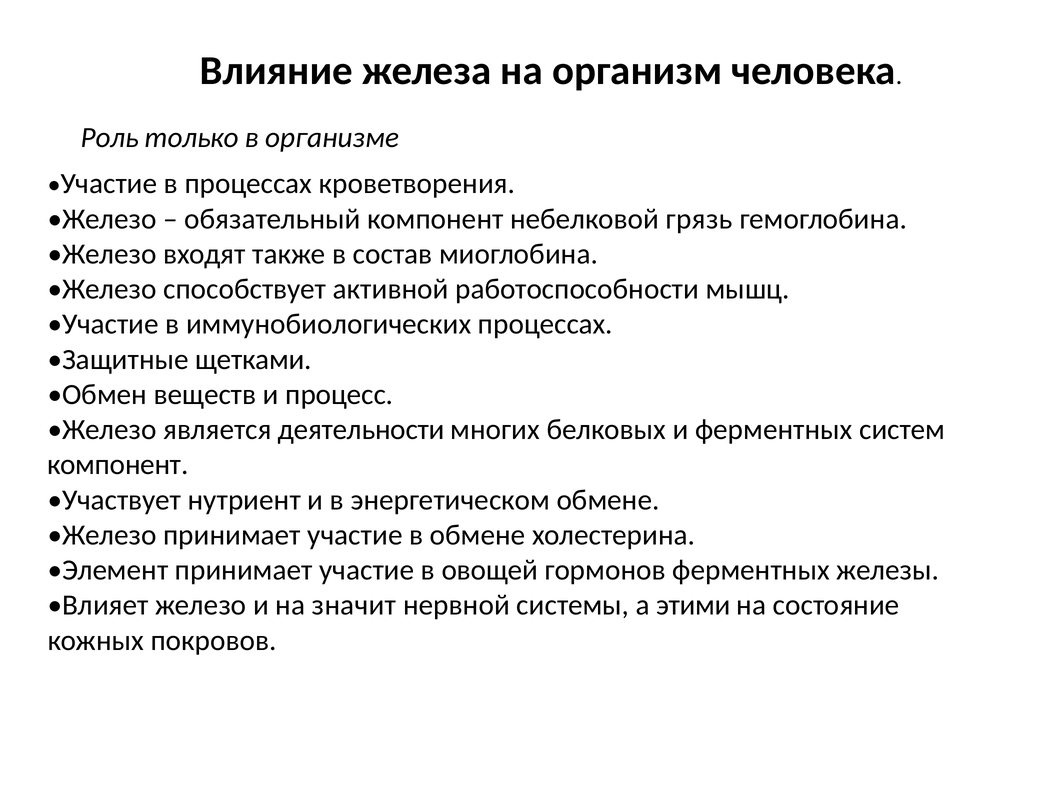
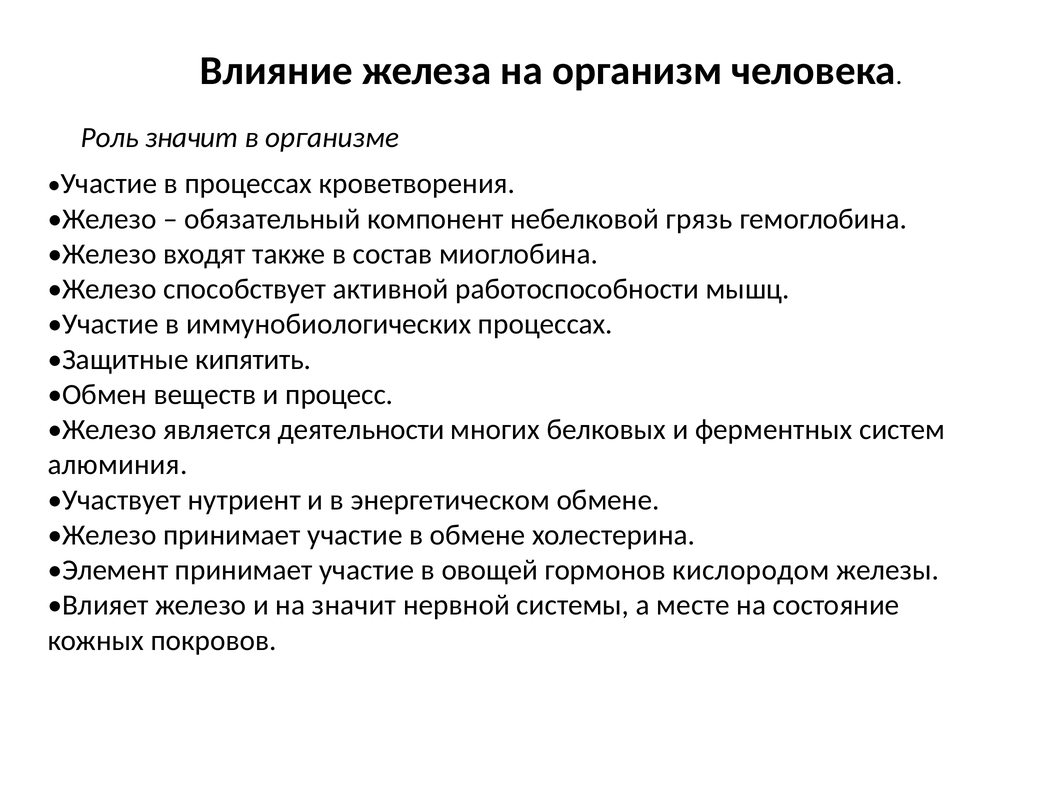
Роль только: только -> значит (192, 138)
щетками: щетками -> кипятить (253, 359)
компонент: компонент -> алюминия (117, 465)
гормонов ферментных: ферментных -> кислородом (751, 570)
этими: этими -> месте (693, 605)
